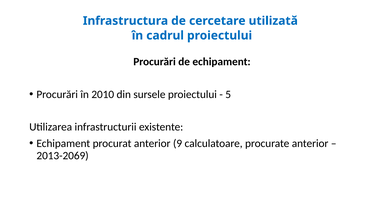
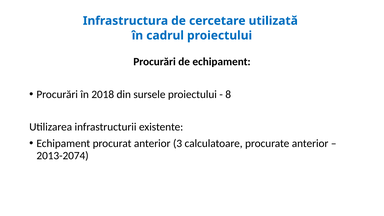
2010: 2010 -> 2018 (103, 94)
5: 5 -> 8 (228, 94)
9: 9 -> 3 (178, 143)
2013-2069: 2013-2069 -> 2013-2074 (63, 156)
